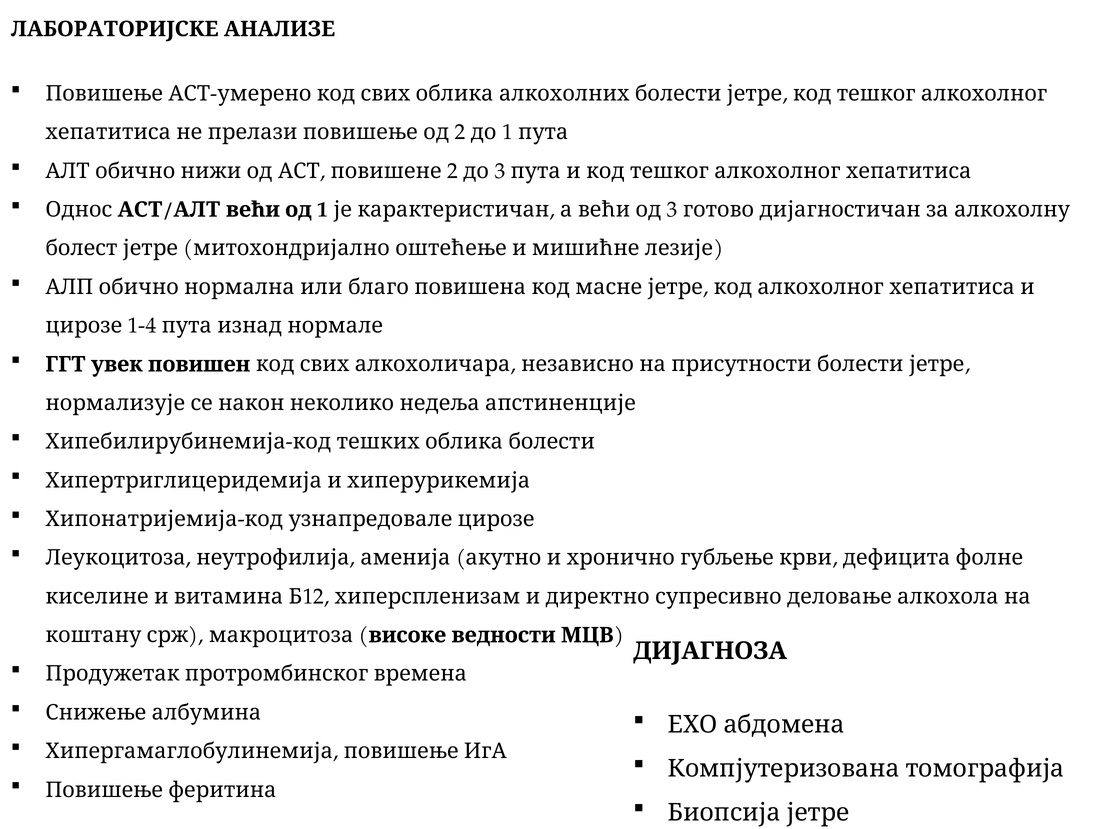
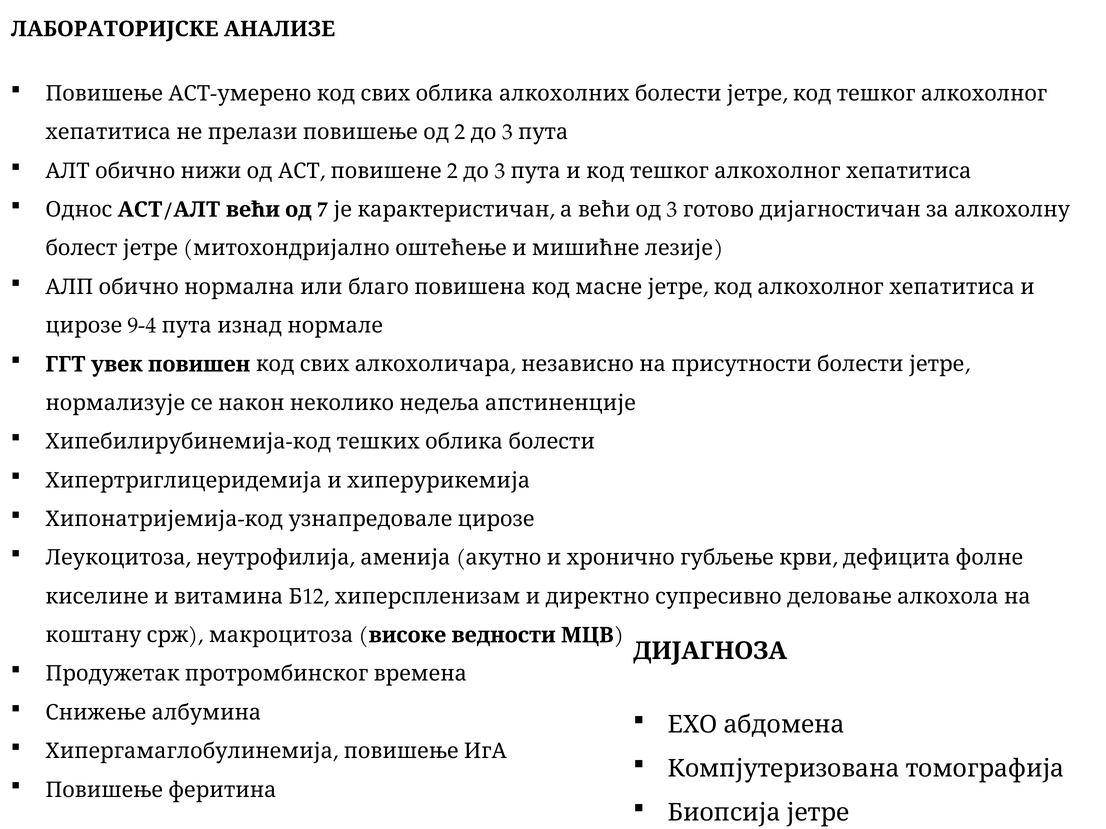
1: 1 -> 3 (508, 132)
1: 1 -> 7 (323, 210)
1-4: 1-4 -> 9-4 (142, 326)
